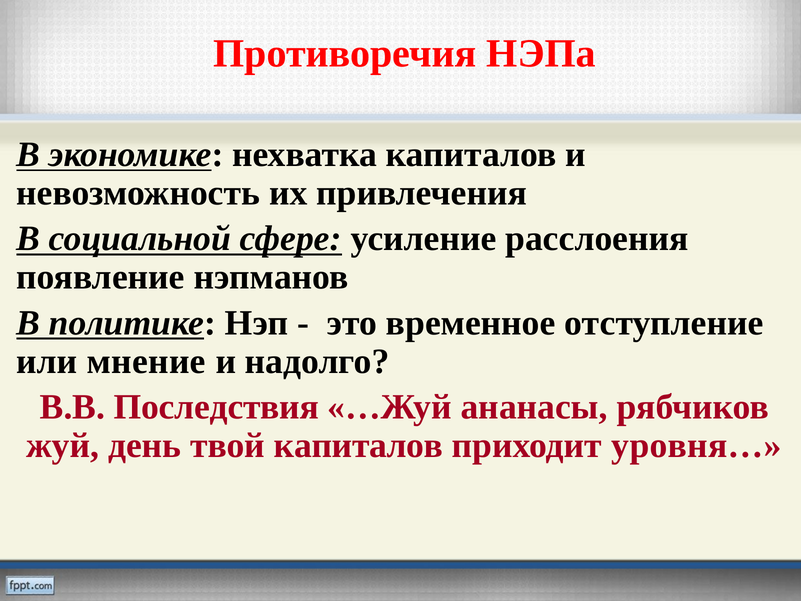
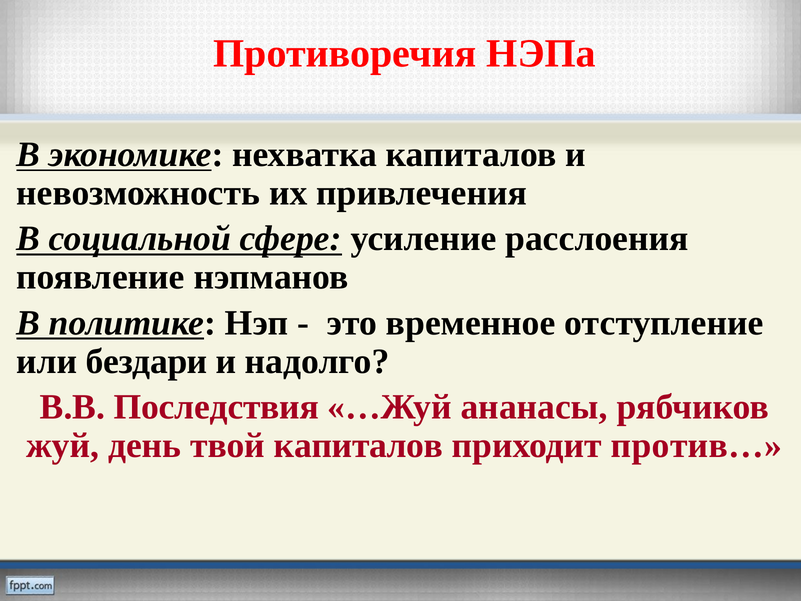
мнение: мнение -> бездари (147, 361)
уровня…: уровня… -> против… (697, 445)
